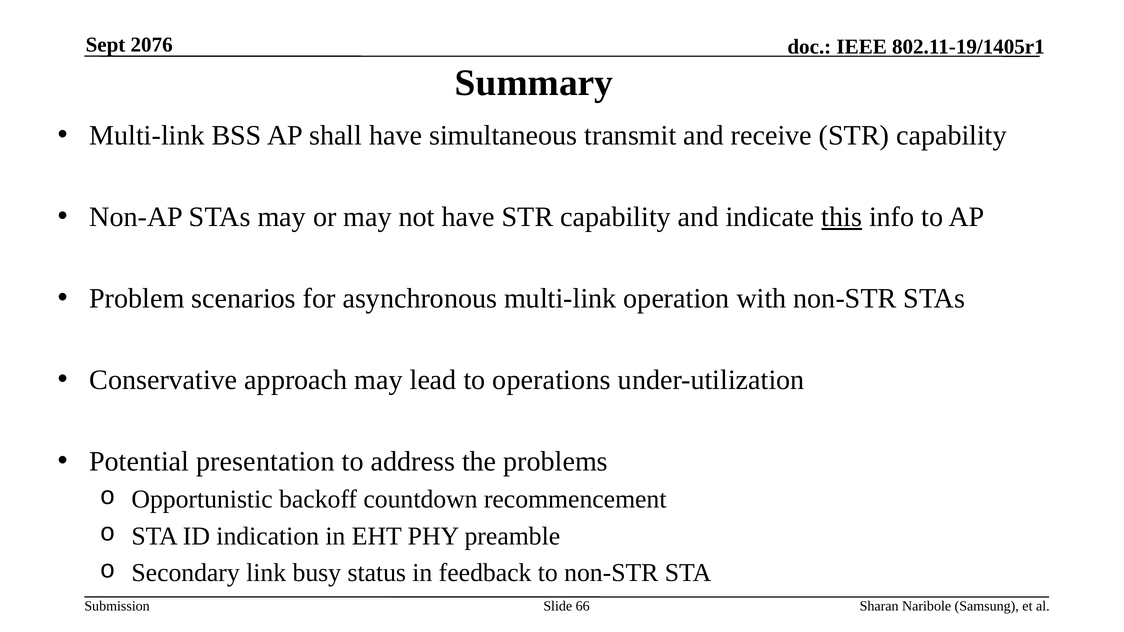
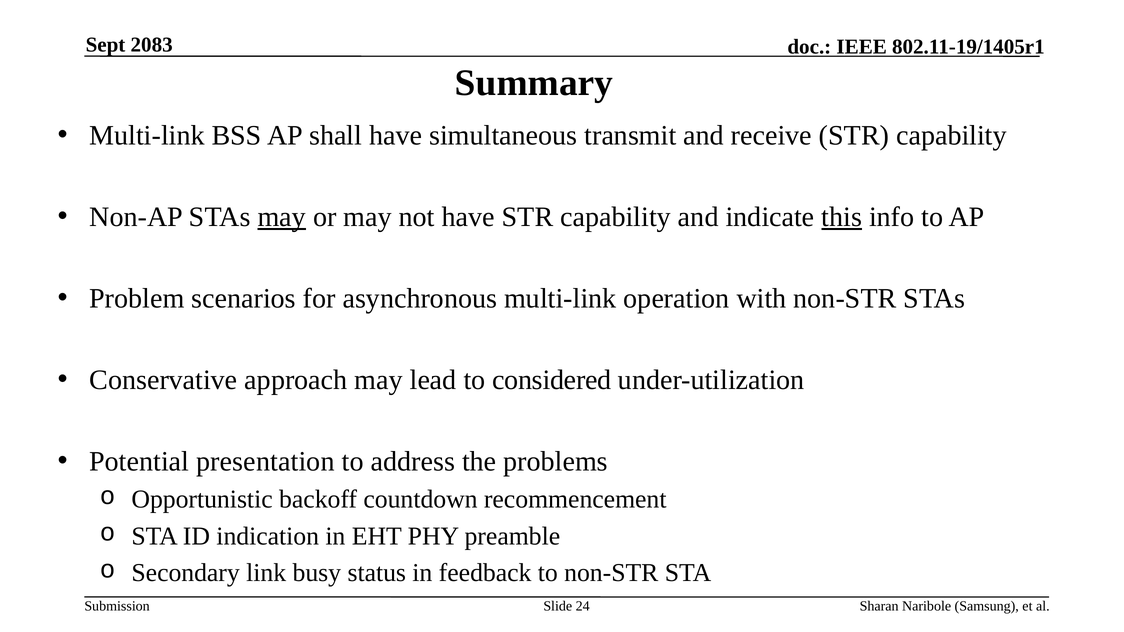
2076: 2076 -> 2083 (152, 45)
may underline: none -> present (282, 217)
operations: operations -> considered (552, 380)
66: 66 -> 24 (583, 606)
